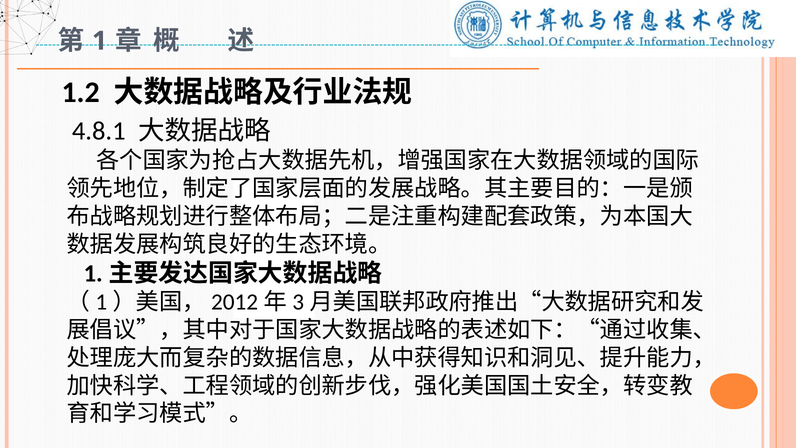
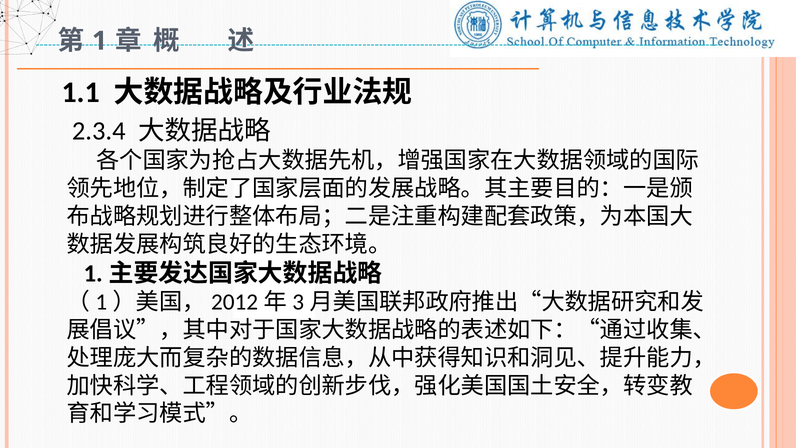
1.2: 1.2 -> 1.1 (81, 93)
4.8.1: 4.8.1 -> 2.3.4 (99, 131)
